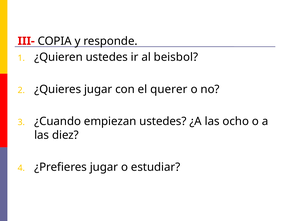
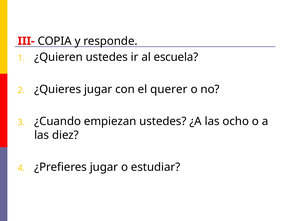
beisbol: beisbol -> escuela (176, 57)
